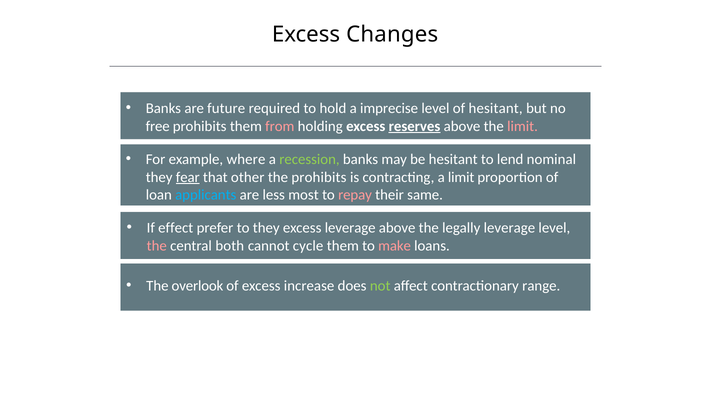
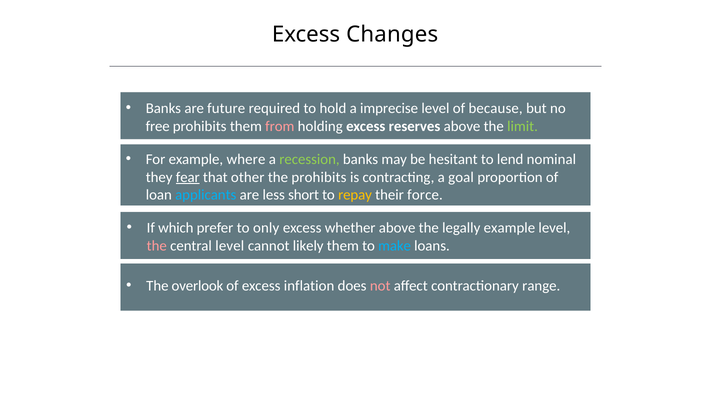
of hesitant: hesitant -> because (496, 108)
reserves underline: present -> none (415, 126)
limit colour: pink -> light green (523, 126)
a limit: limit -> goal (461, 177)
most: most -> short (304, 195)
repay colour: pink -> yellow (355, 195)
same: same -> force (425, 195)
effect: effect -> which (176, 228)
to they: they -> only (266, 228)
excess leverage: leverage -> whether (350, 228)
legally leverage: leverage -> example (509, 228)
central both: both -> level (230, 246)
cycle: cycle -> likely (308, 246)
make colour: pink -> light blue (395, 246)
increase: increase -> inflation (309, 286)
not colour: light green -> pink (380, 286)
